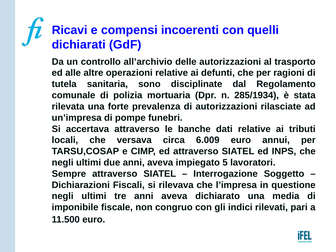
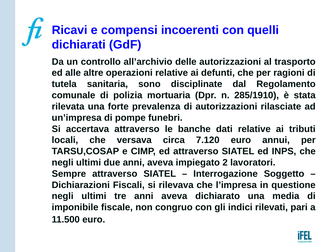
285/1934: 285/1934 -> 285/1910 (257, 95)
6.009: 6.009 -> 7.120 (208, 140)
5: 5 -> 2 (225, 163)
